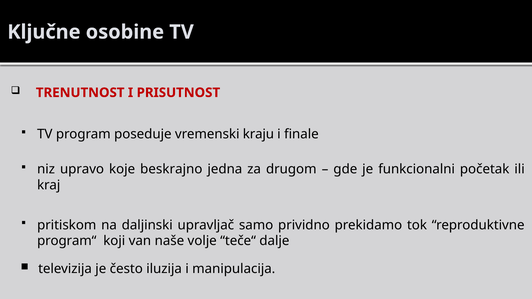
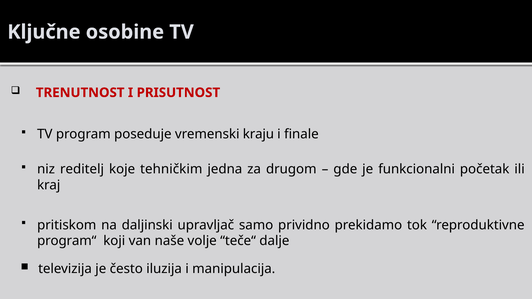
upravo: upravo -> reditelj (82, 169)
beskrajno: beskrajno -> tehničkim (171, 169)
